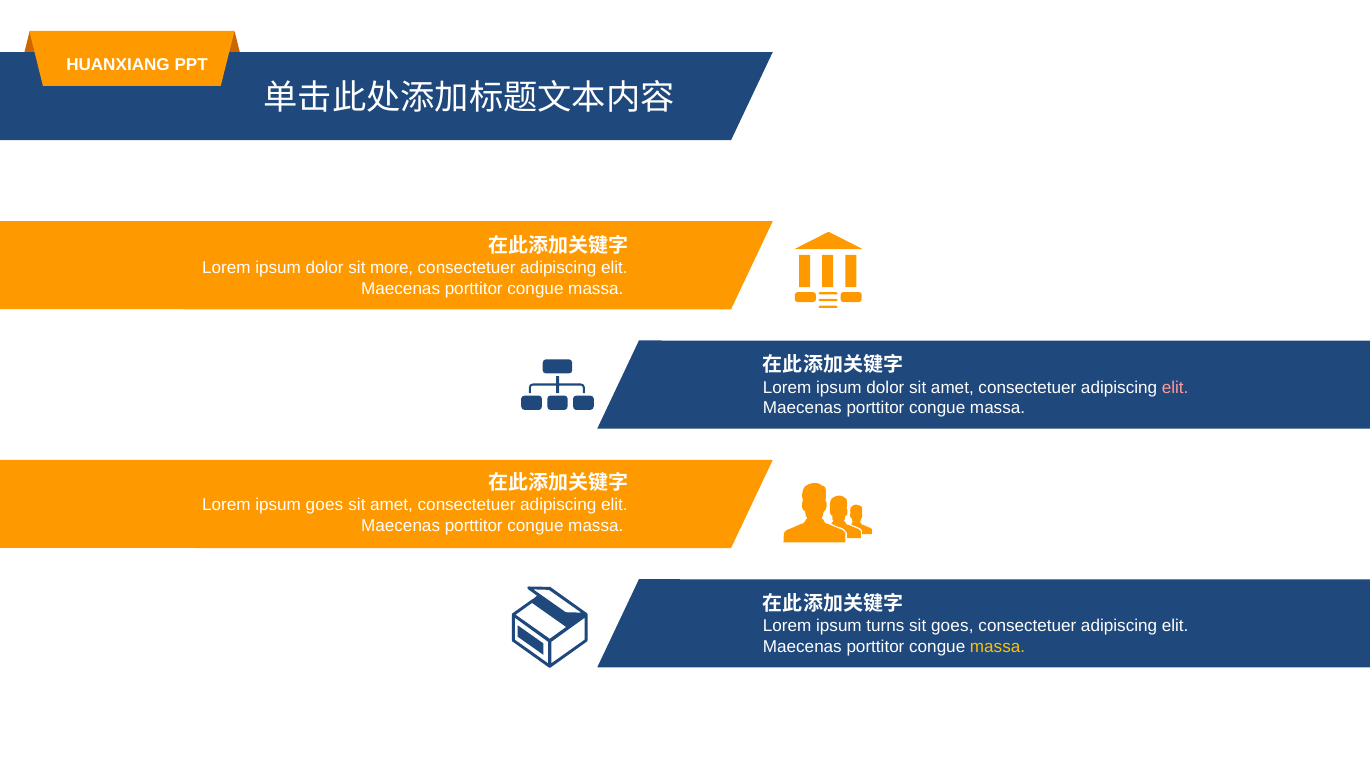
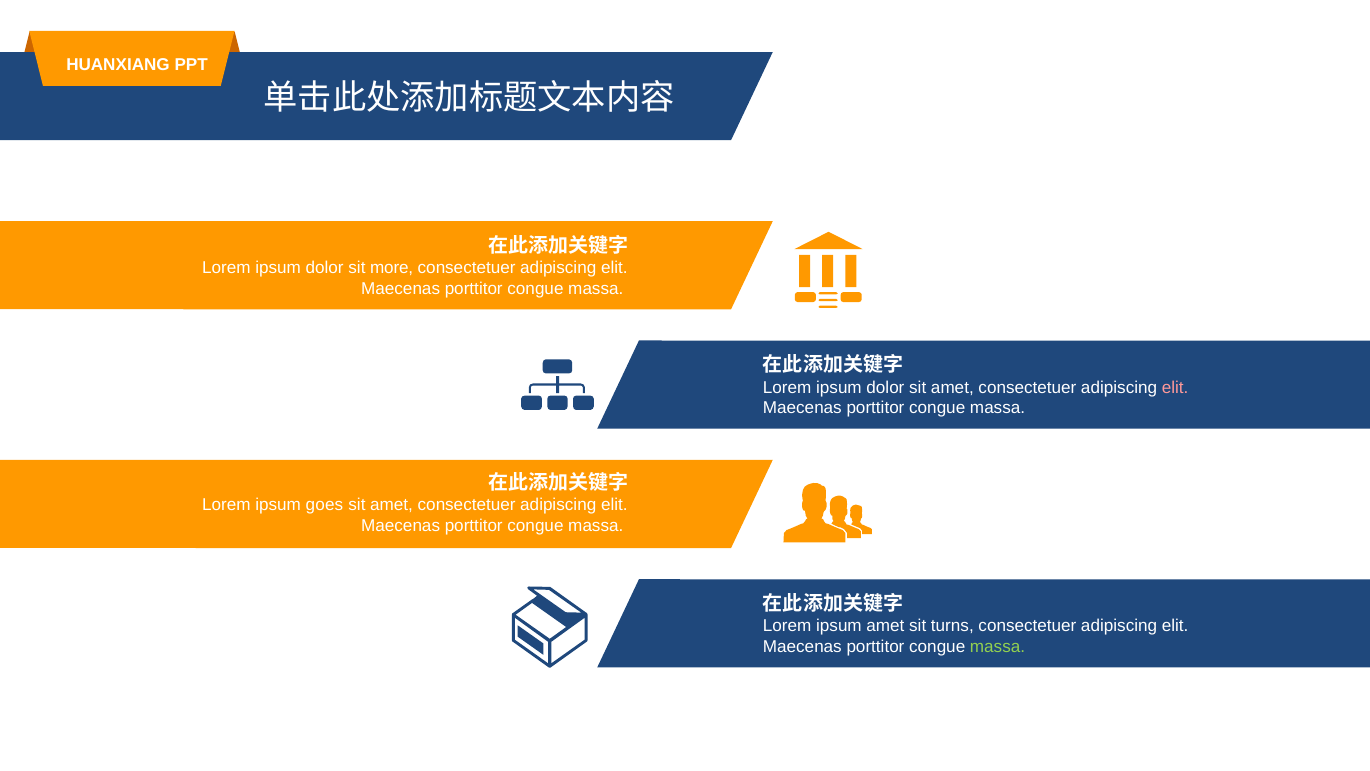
ipsum turns: turns -> amet (885, 626)
sit goes: goes -> turns (952, 626)
massa colour: yellow -> light green (998, 646)
